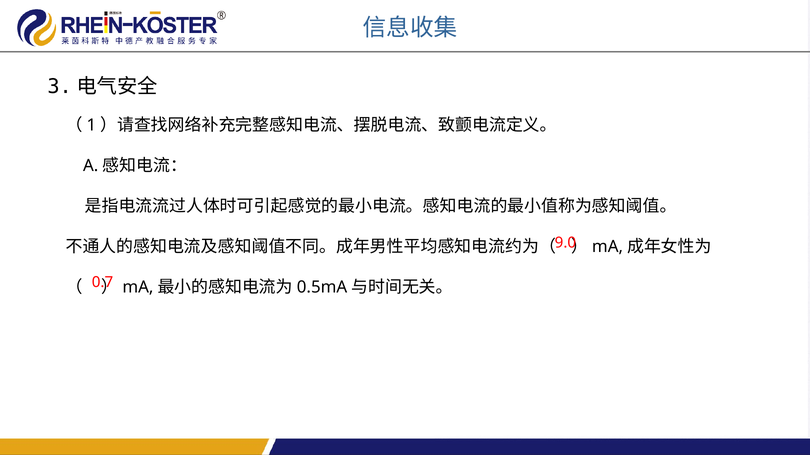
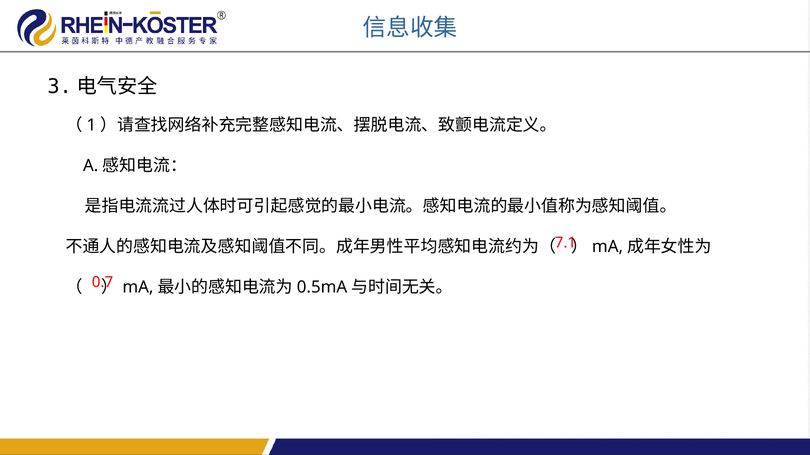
9.0: 9.0 -> 7.1 (565, 243)
